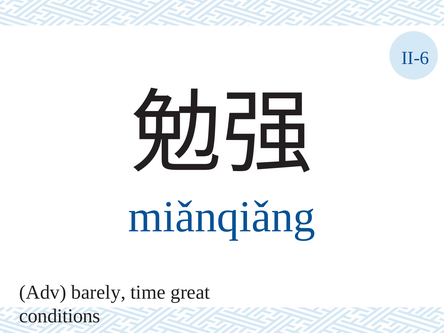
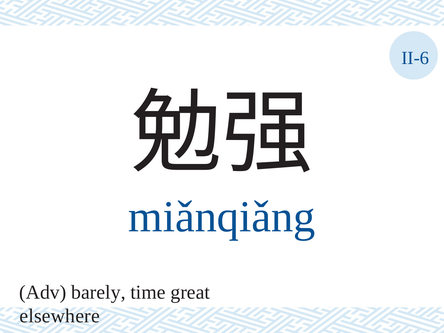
conditions: conditions -> elsewhere (60, 316)
